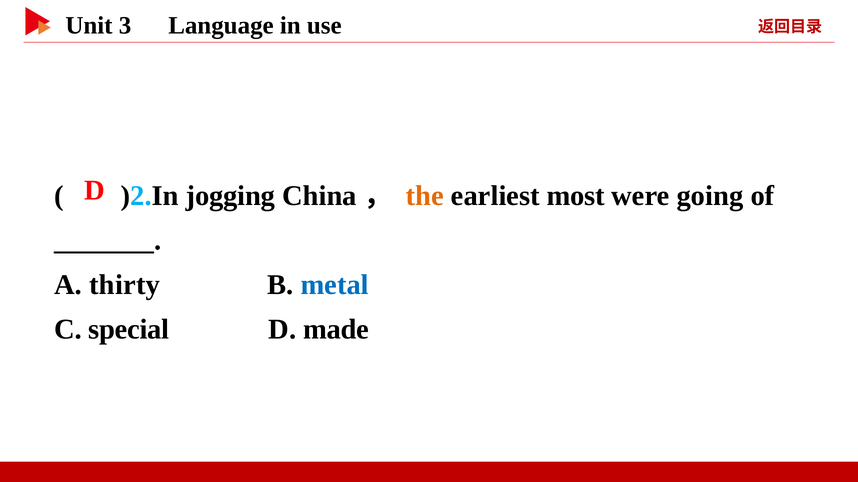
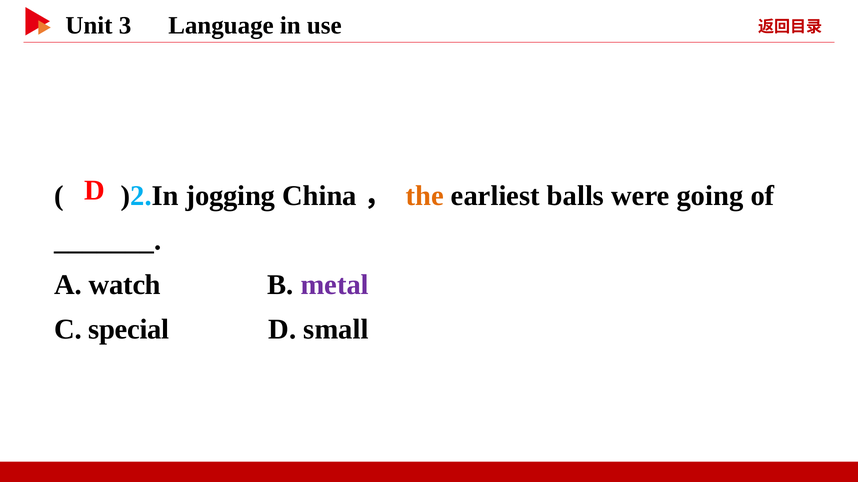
most: most -> balls (576, 196)
thirty: thirty -> watch (125, 285)
metal colour: blue -> purple (335, 285)
made: made -> small (336, 330)
